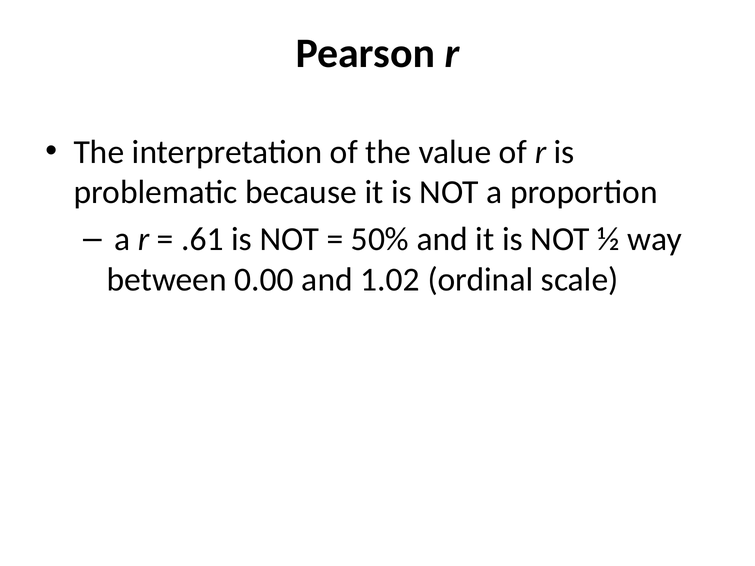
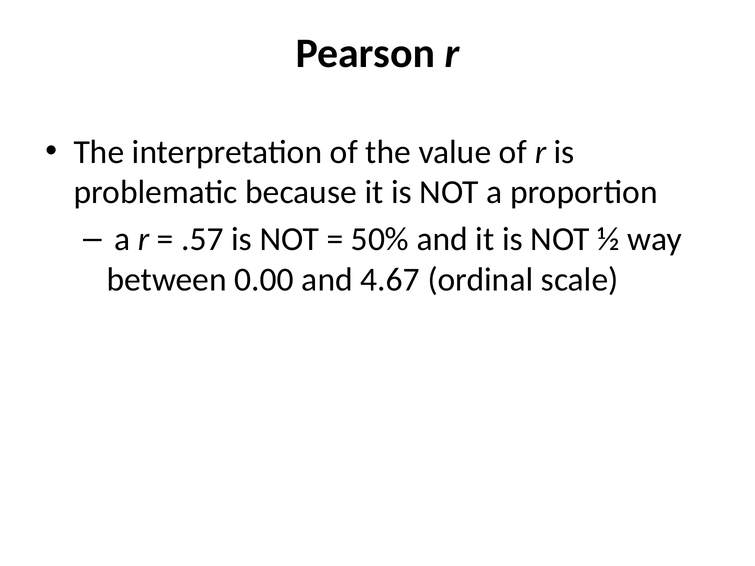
.61: .61 -> .57 (202, 239)
1.02: 1.02 -> 4.67 (390, 280)
